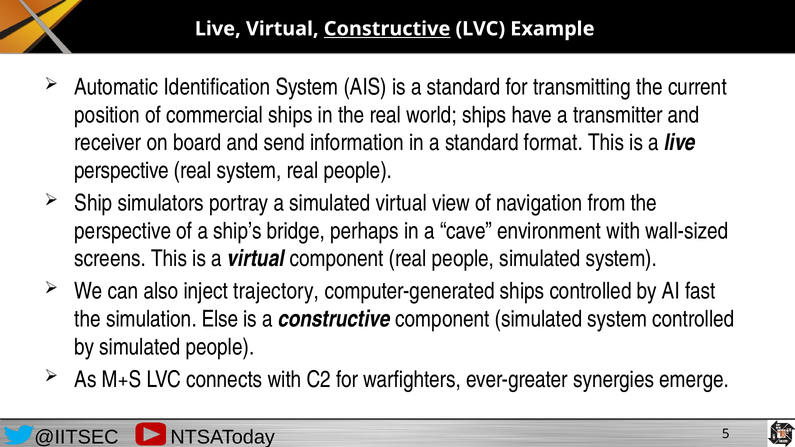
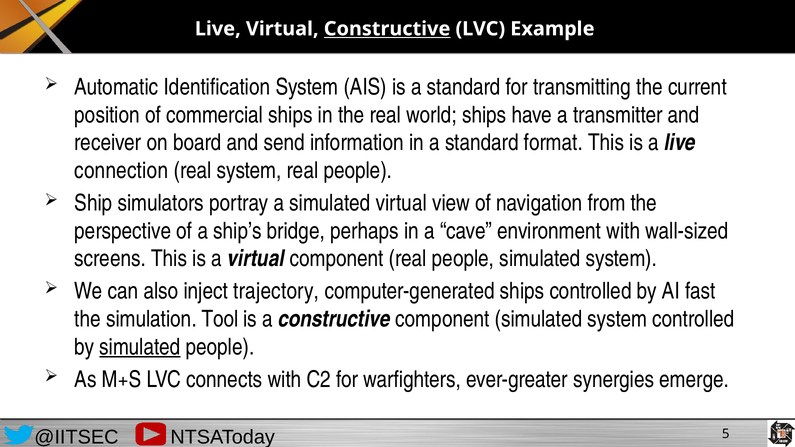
perspective: perspective -> connection (121, 171)
Else: Else -> Tool (220, 319)
simulated underline: none -> present (140, 347)
